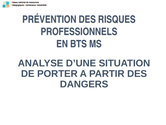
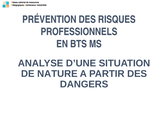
PORTER: PORTER -> NATURE (57, 73)
